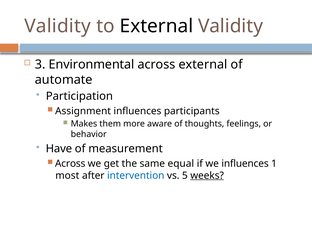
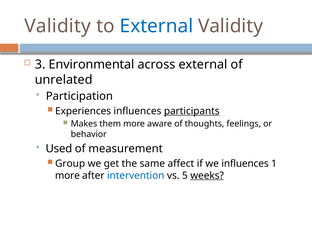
External colour: black -> blue (156, 26)
automate: automate -> unrelated (64, 80)
Assignment: Assignment -> Experiences (83, 111)
participants underline: none -> present (192, 111)
Have: Have -> Used (59, 149)
Across: Across -> Group (70, 164)
equal: equal -> affect (181, 164)
most: most -> more (67, 176)
